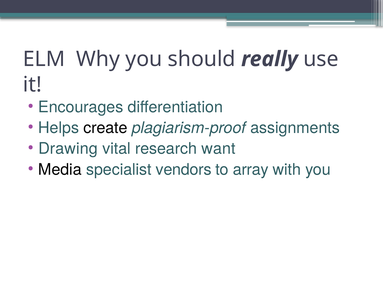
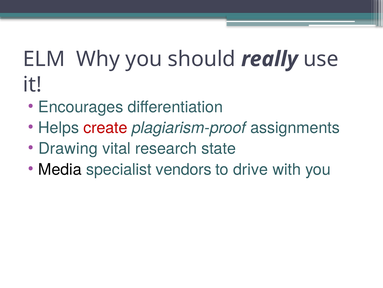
create colour: black -> red (105, 128)
want: want -> state (219, 148)
array: array -> drive (251, 169)
